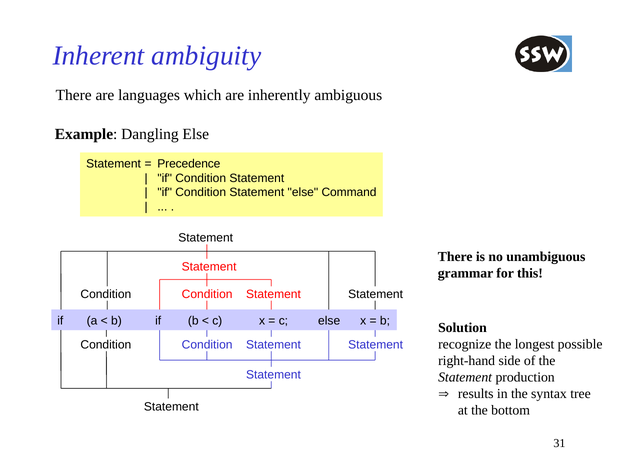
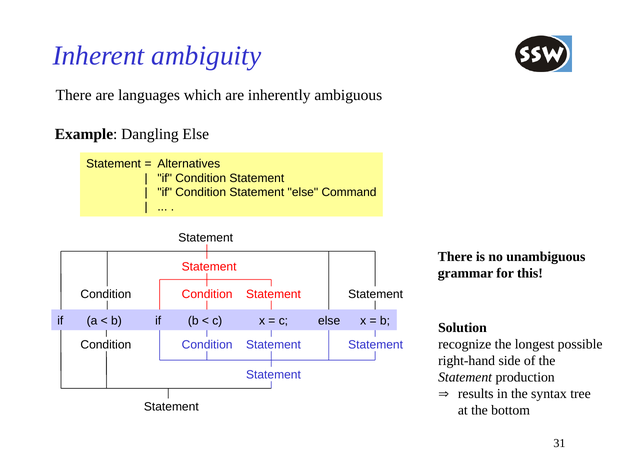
Precedence: Precedence -> Alternatives (189, 164)
